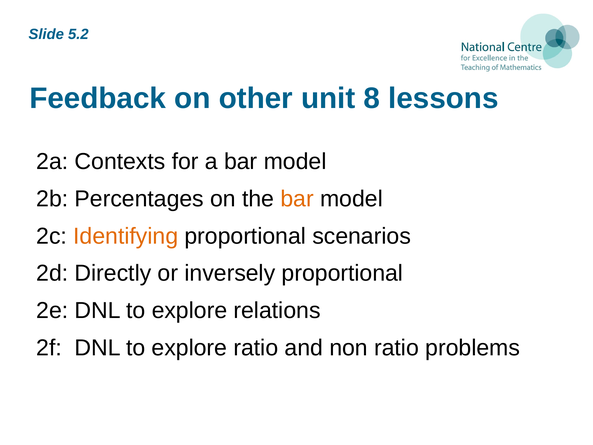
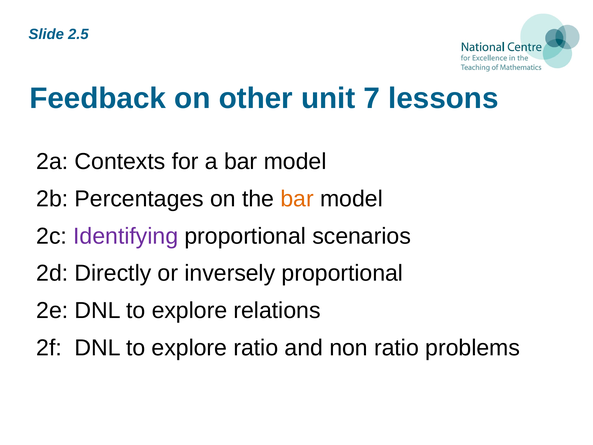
5.2: 5.2 -> 2.5 (78, 34)
8: 8 -> 7 (372, 98)
Identifying colour: orange -> purple (126, 236)
